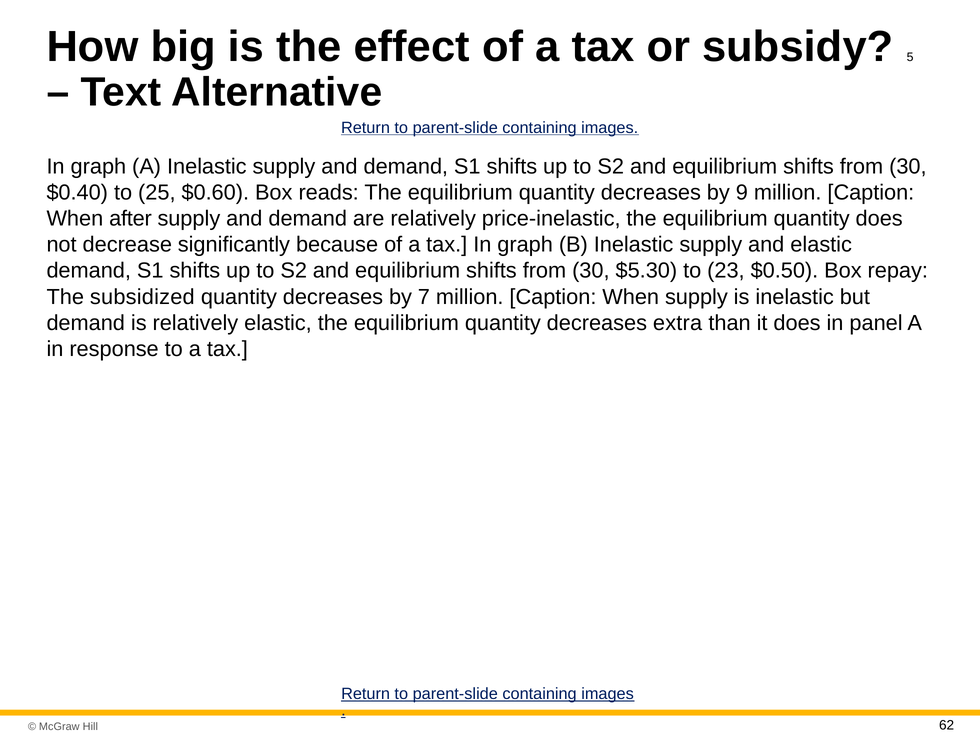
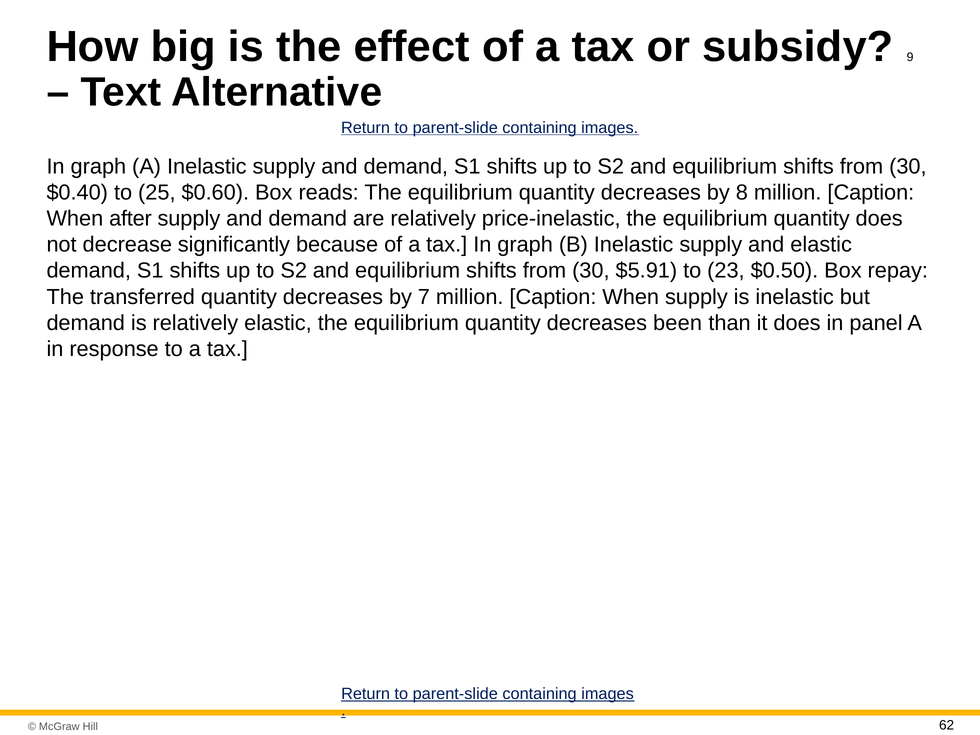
5: 5 -> 9 (910, 57)
9: 9 -> 8 (742, 193)
$5.30: $5.30 -> $5.91 (646, 271)
subsidized: subsidized -> transferred (142, 297)
extra: extra -> been (678, 323)
